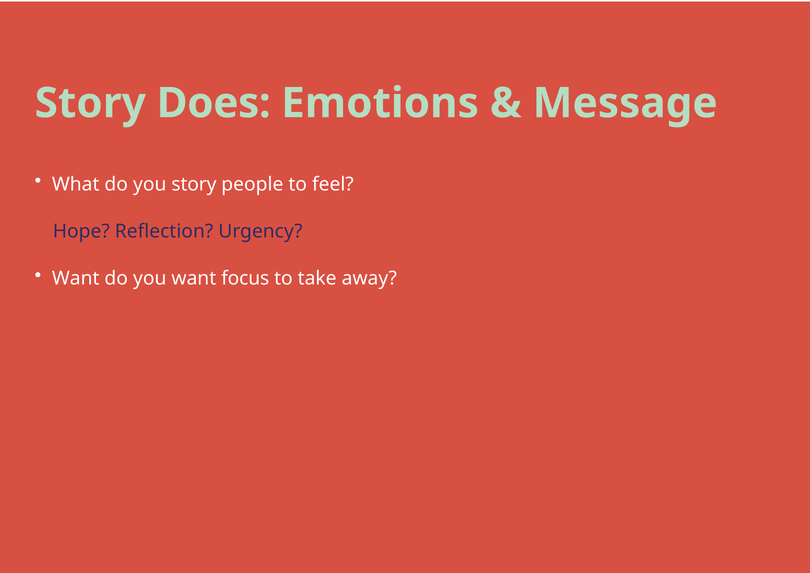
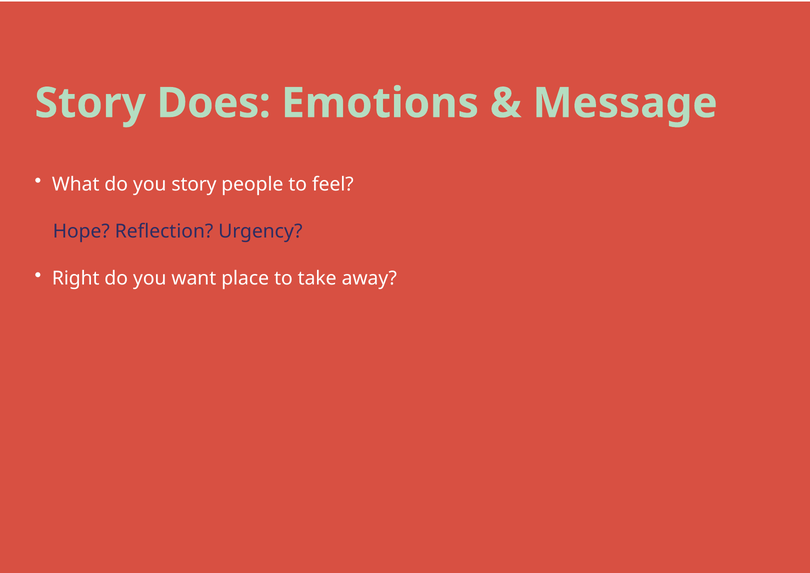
Want: Want -> Right (76, 278)
focus: focus -> place (245, 278)
